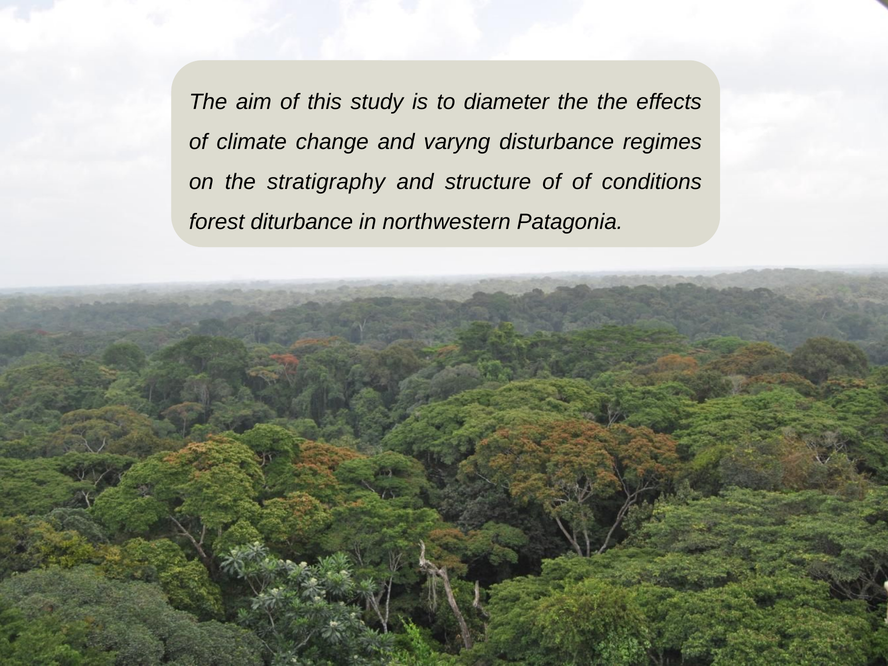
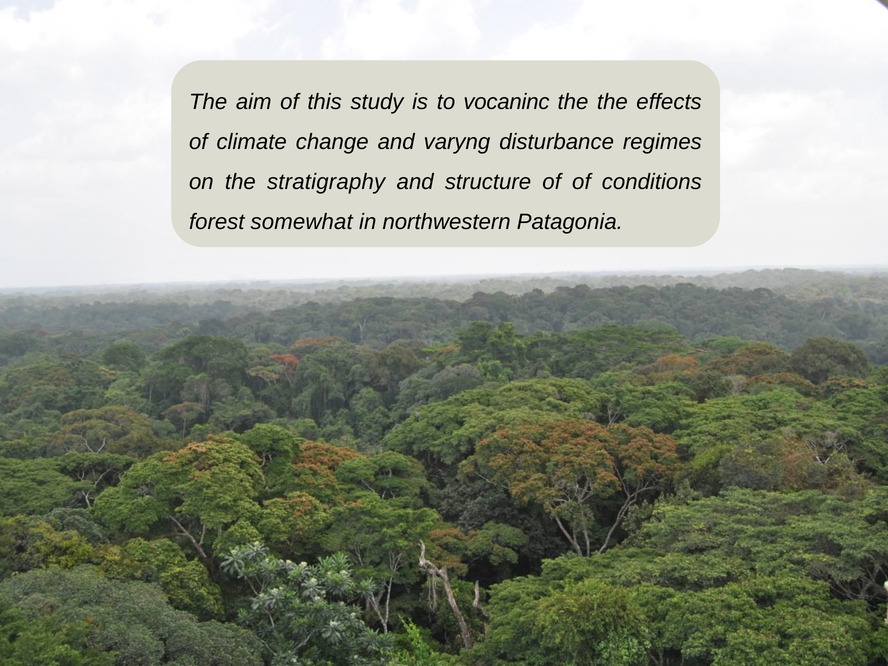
diameter: diameter -> vocaninc (506, 102)
diturbance: diturbance -> somewhat (302, 222)
